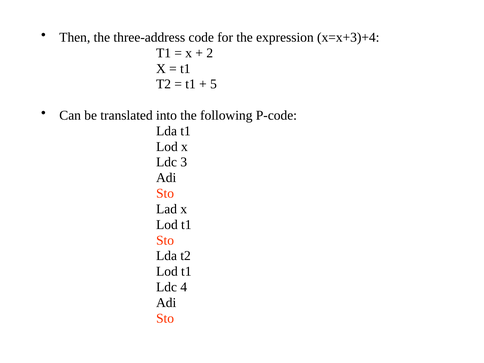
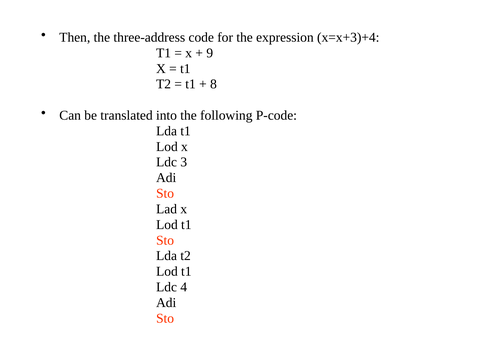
2: 2 -> 9 (210, 53)
5: 5 -> 8 (213, 84)
